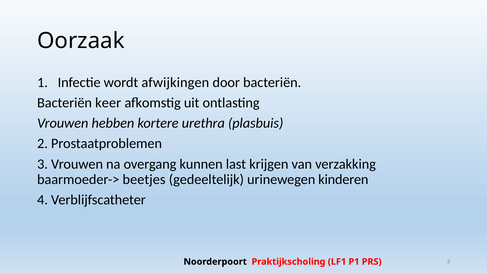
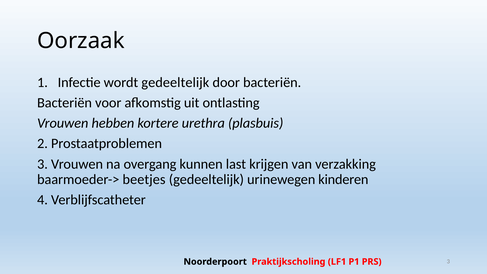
wordt afwijkingen: afwijkingen -> gedeeltelijk (175, 82)
keer: keer -> voor (108, 103)
